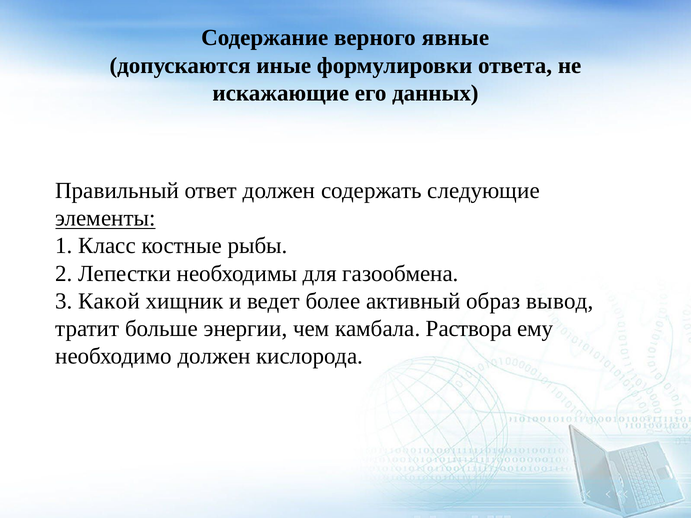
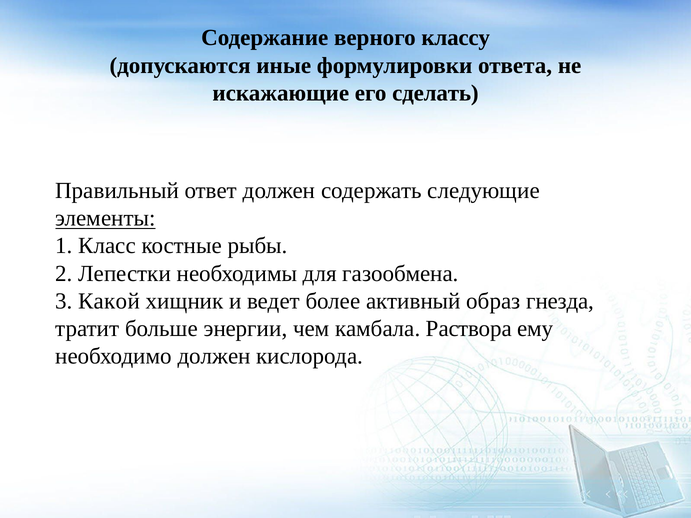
явные: явные -> классу (456, 38)
данных: данных -> сделать (435, 93)
вывод: вывод -> гнезда (560, 301)
